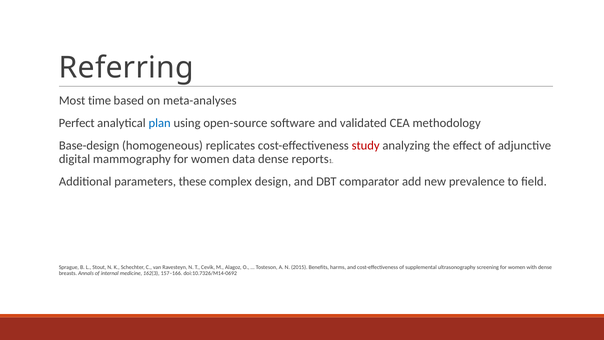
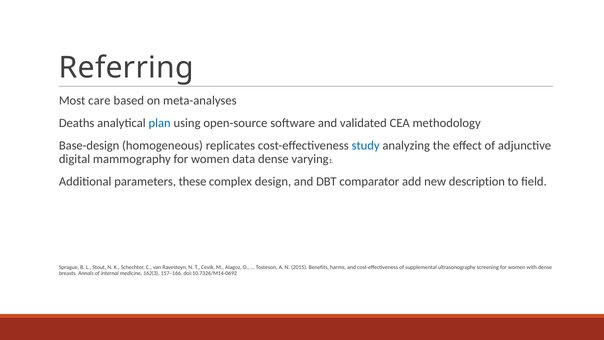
time: time -> care (99, 100)
Perfect: Perfect -> Deaths (77, 123)
study colour: red -> blue (366, 145)
reports: reports -> varying (310, 159)
prevalence: prevalence -> description (477, 181)
